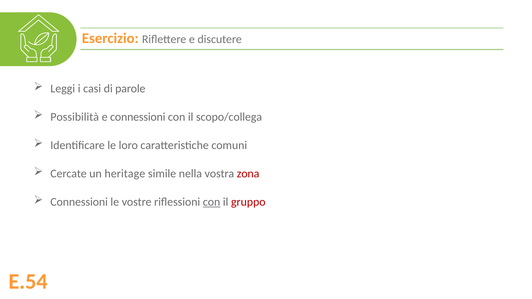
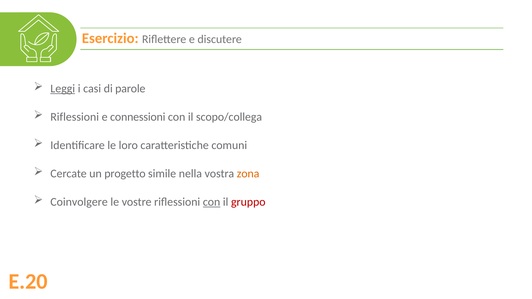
Leggi underline: none -> present (63, 89)
Possibilità: Possibilità -> Riflessioni (75, 117)
heritage: heritage -> progetto (125, 174)
zona colour: red -> orange (248, 174)
Connessioni: Connessioni -> Coinvolgere (79, 202)
E.54: E.54 -> E.20 (28, 282)
